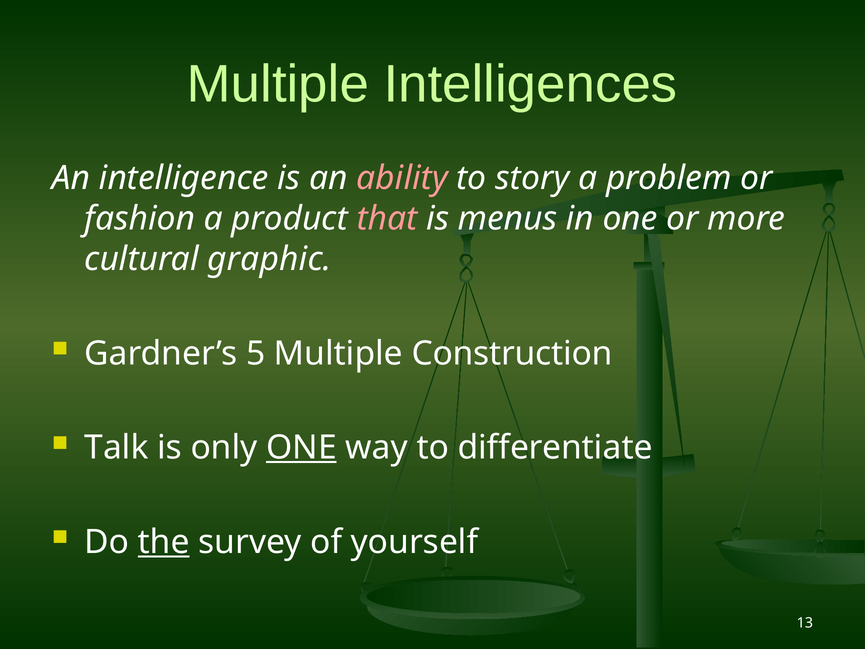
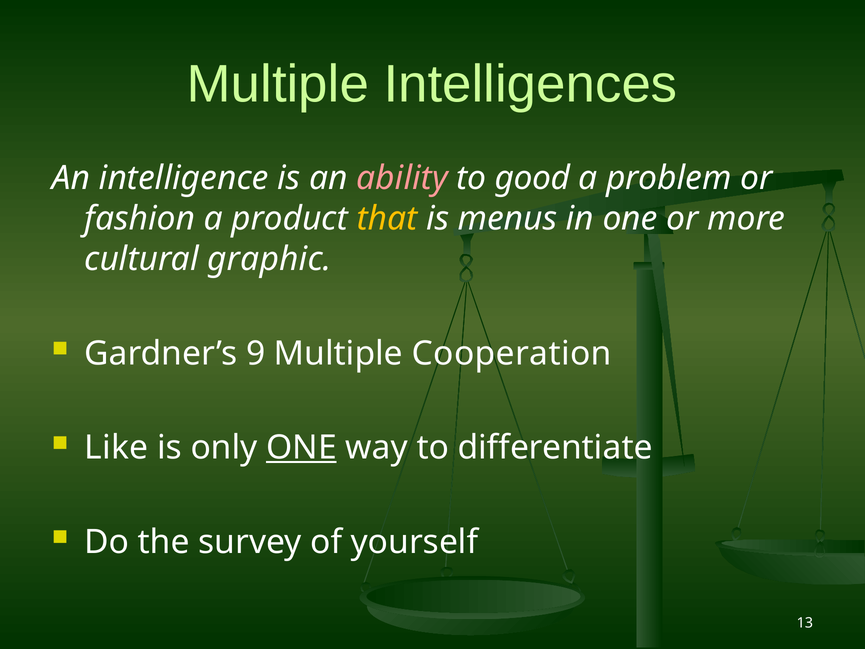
story: story -> good (533, 178)
that colour: pink -> yellow (387, 219)
5: 5 -> 9 (256, 353)
Construction: Construction -> Cooperation (512, 353)
Talk: Talk -> Like (116, 448)
the underline: present -> none (164, 542)
